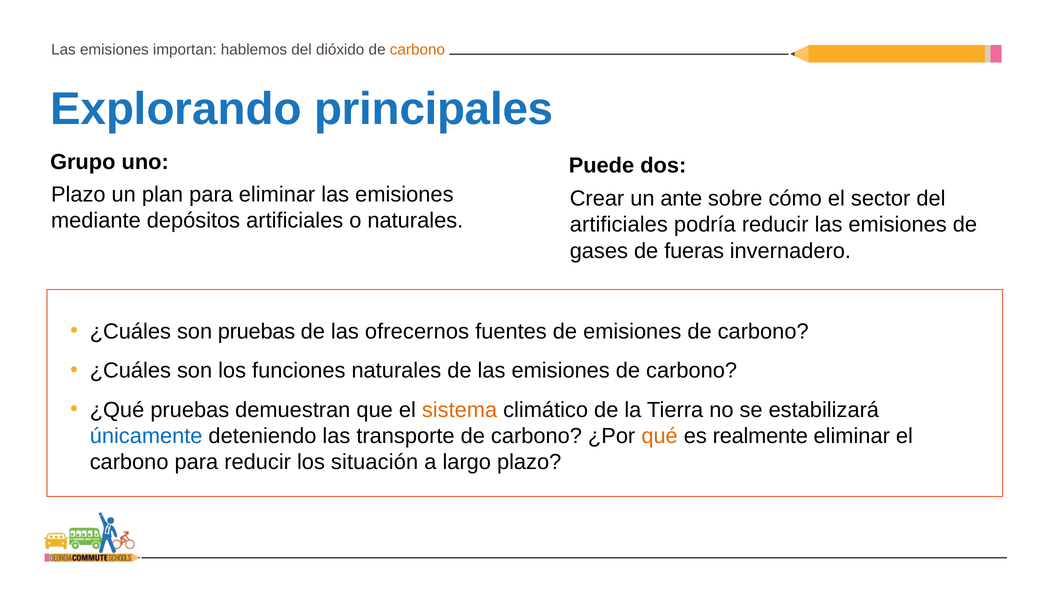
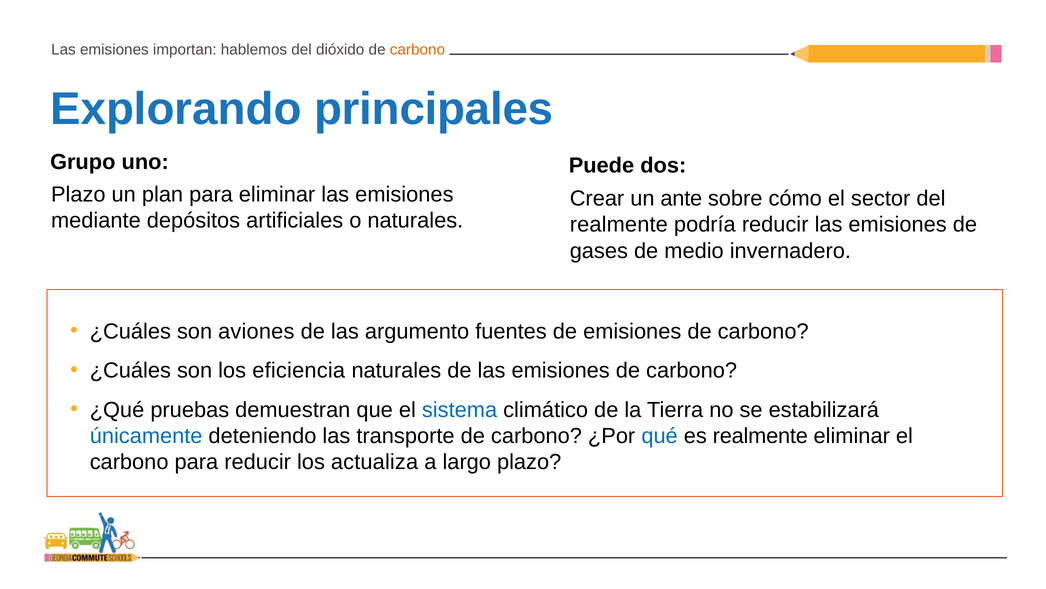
artificiales: artificiales -> realmente (619, 224)
fueras: fueras -> medio (694, 251)
son pruebas: pruebas -> aviones (256, 331)
ofrecernos: ofrecernos -> argumento (417, 331)
funciones: funciones -> eficiencia (299, 370)
sistema colour: orange -> blue (460, 409)
qué colour: orange -> blue (660, 436)
situación: situación -> actualiza (375, 462)
